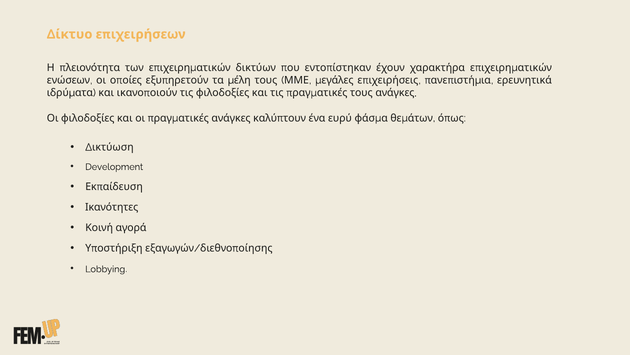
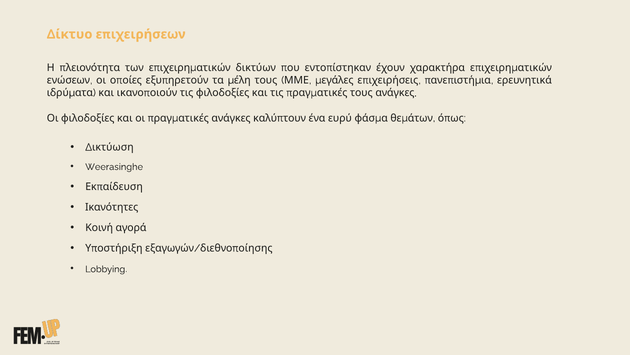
Development: Development -> Weerasinghe (114, 167)
